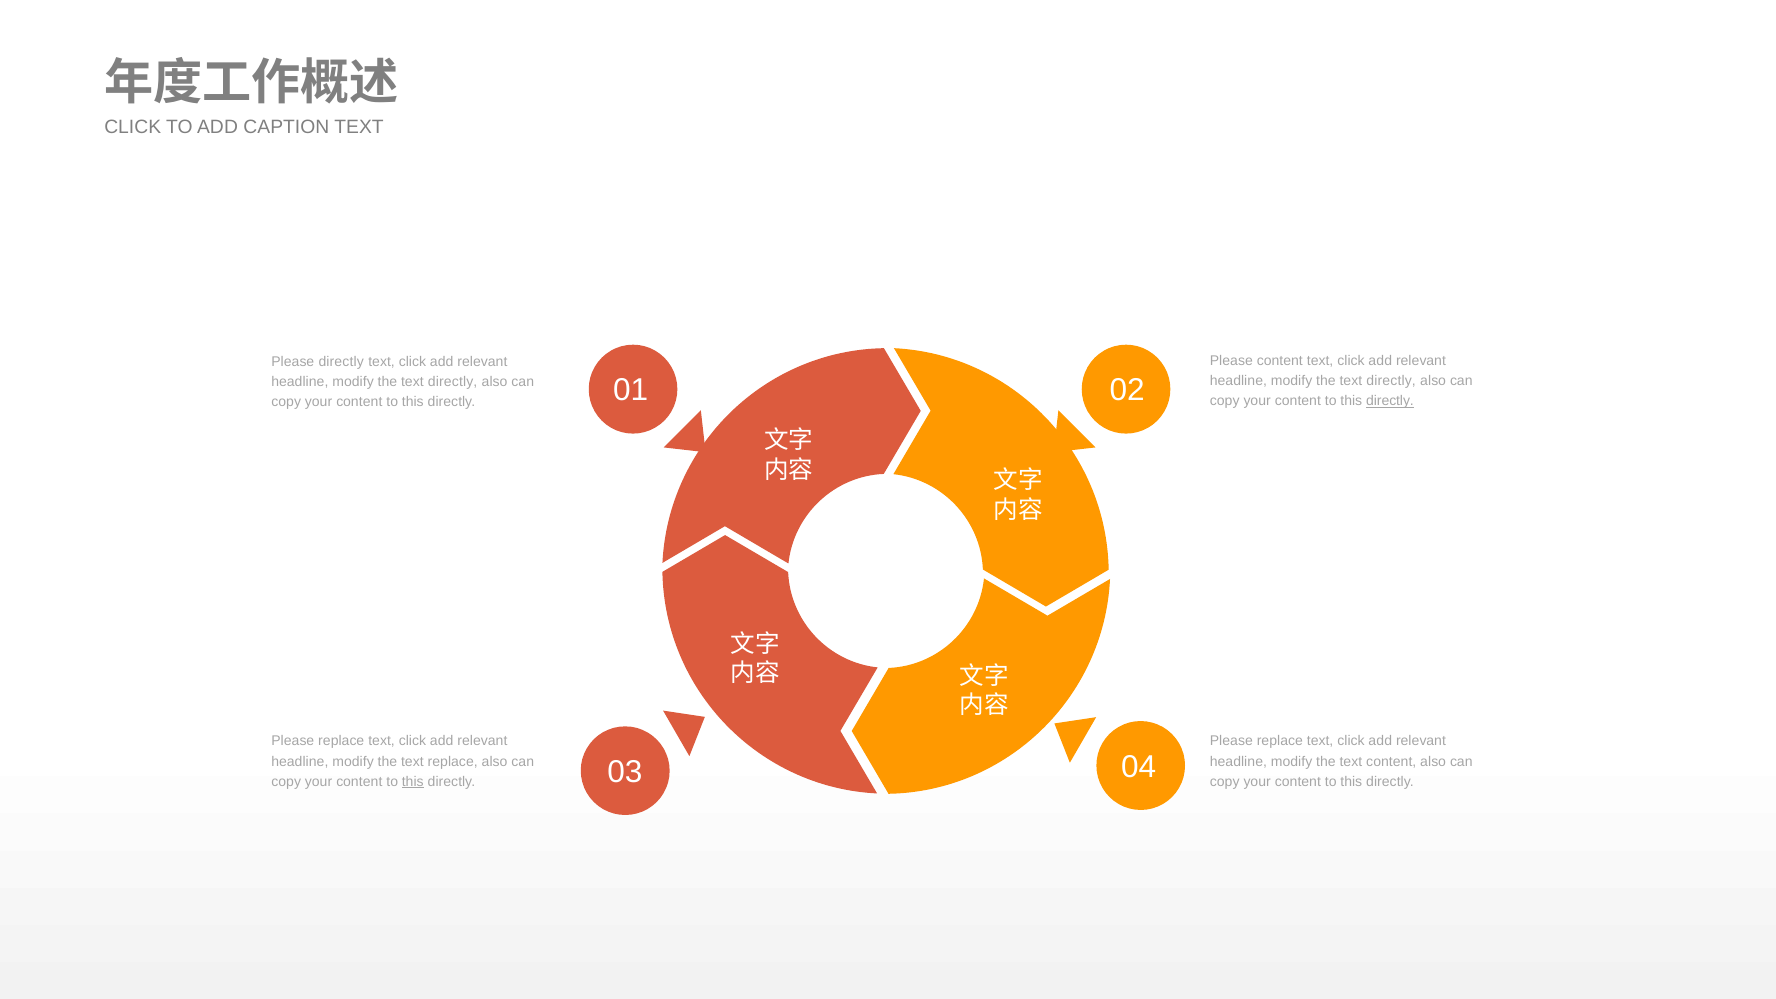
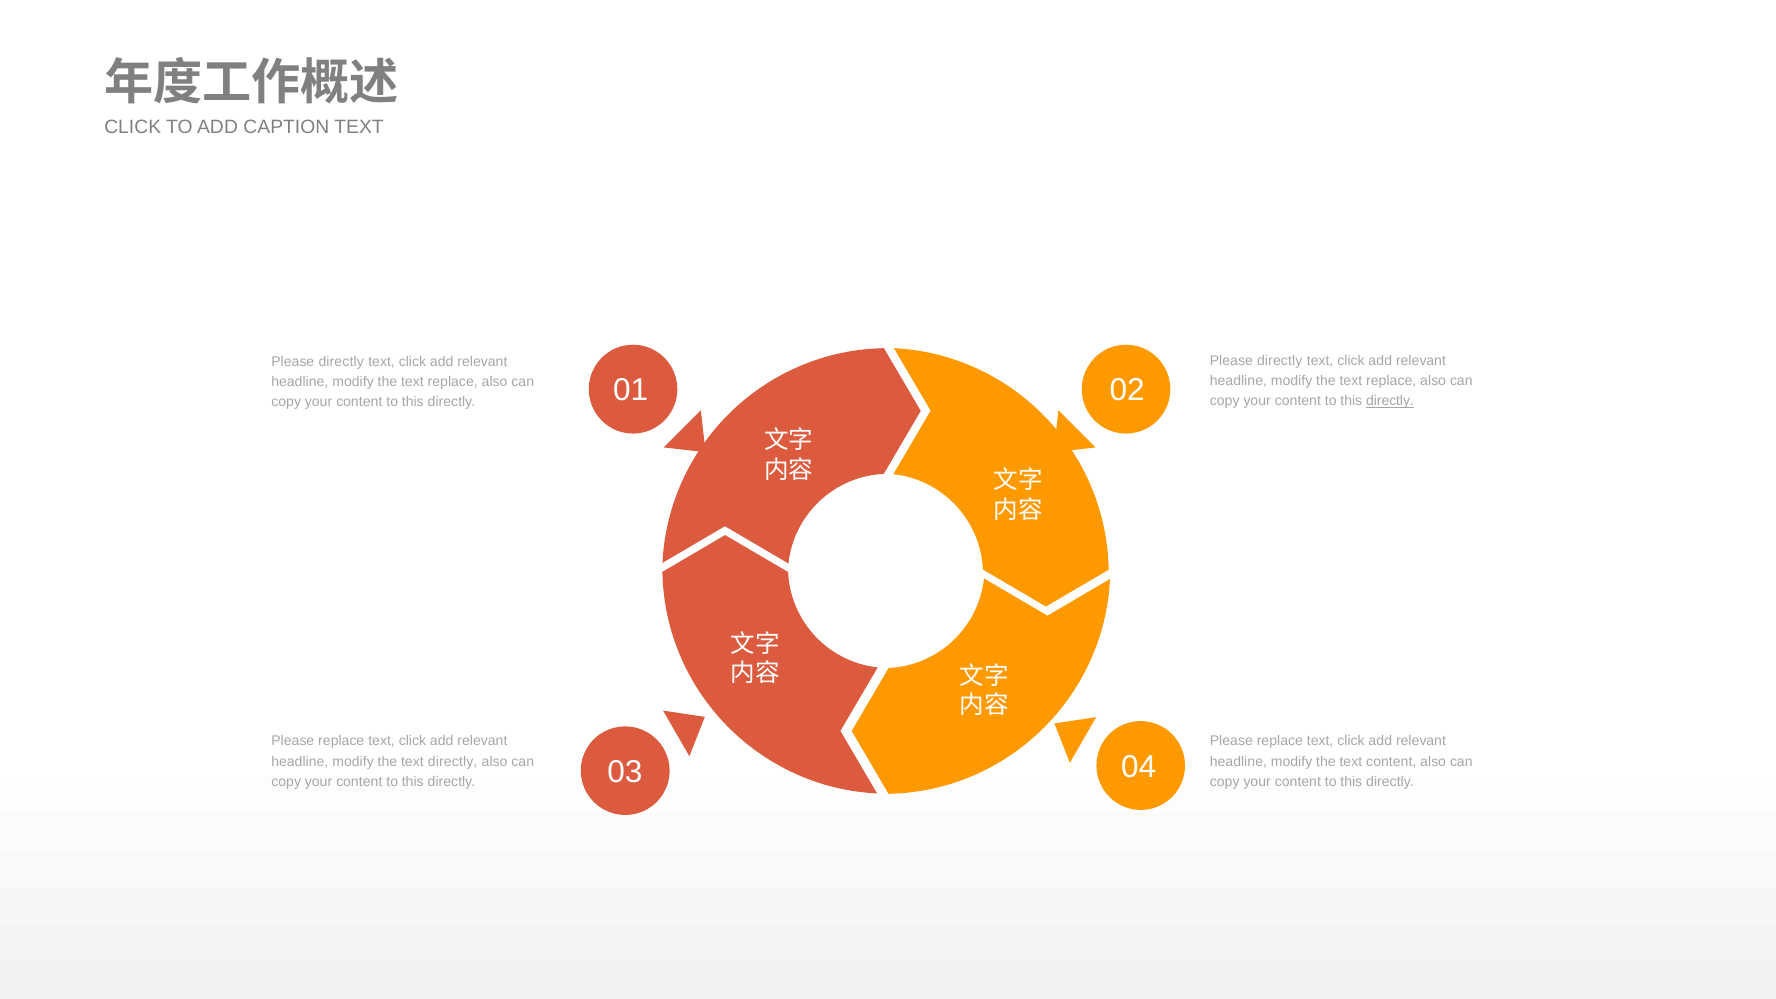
content: content -> directly (1280, 361)
directly: directly -> replace (1391, 381)
directly: directly -> replace (453, 382)
text replace: replace -> directly (453, 761)
this underline: present -> none (413, 782)
